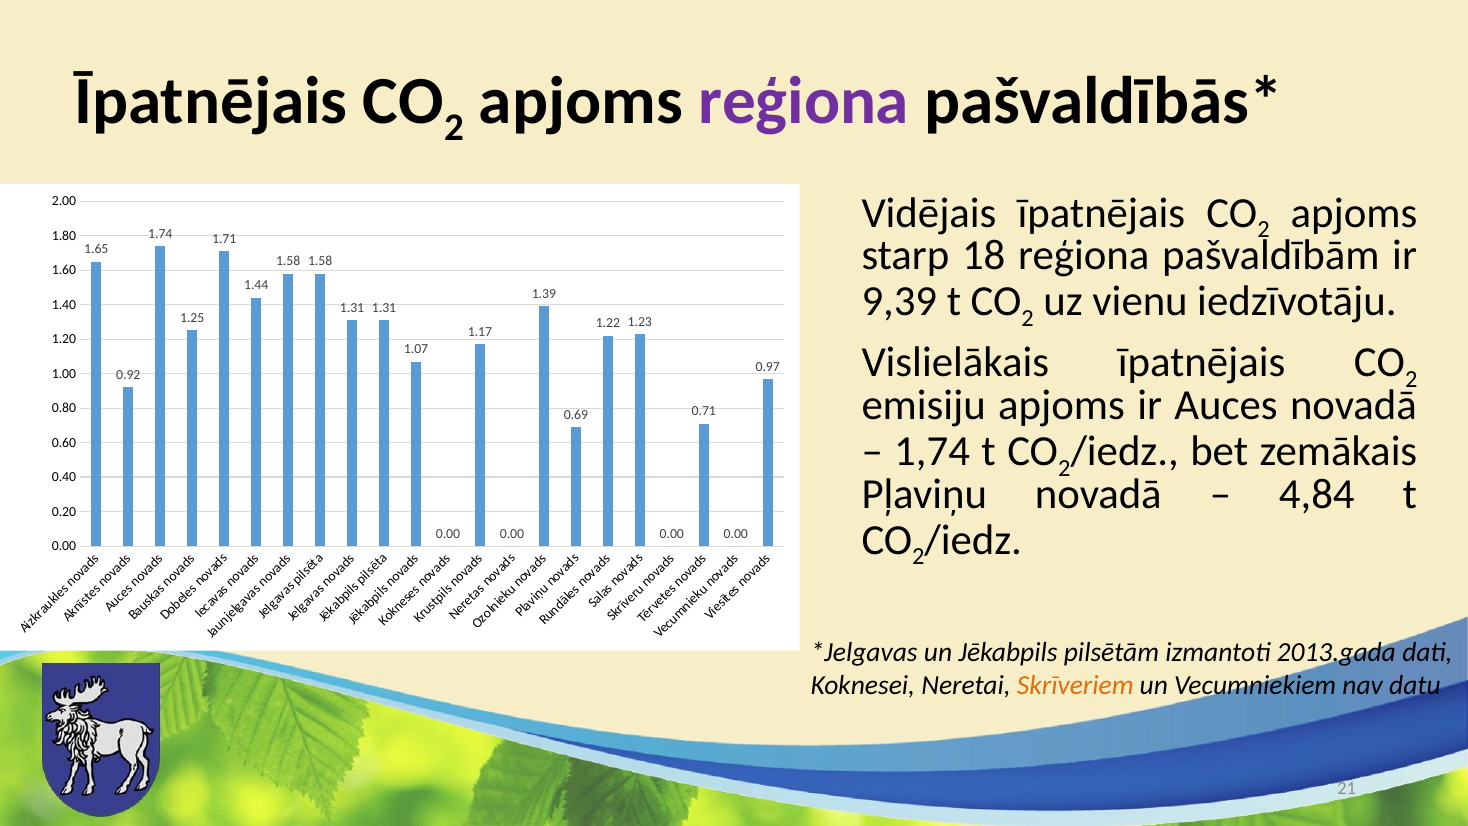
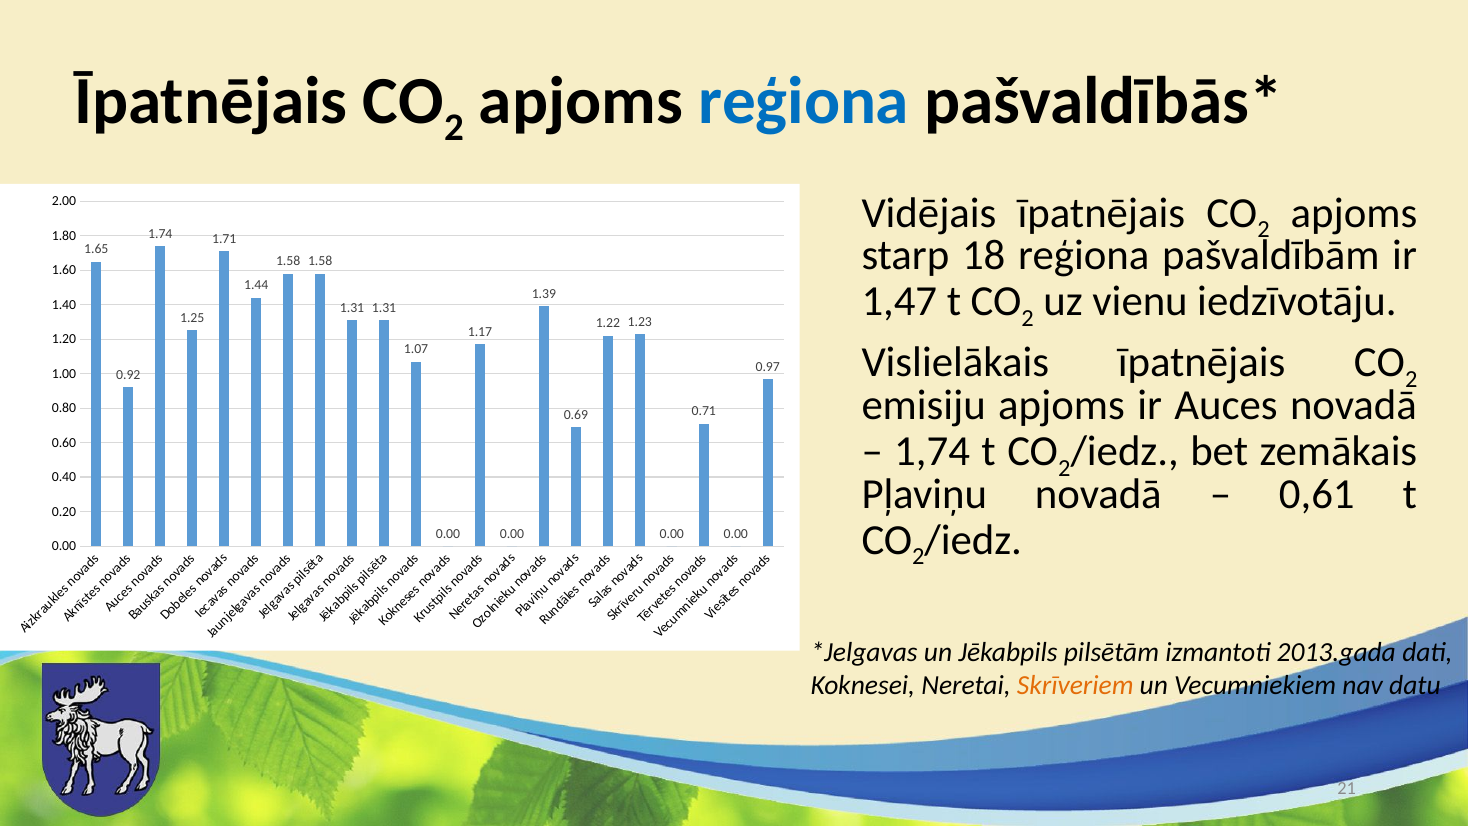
reģiona colour: purple -> blue (804, 101)
9,39: 9,39 -> 1,47 (899, 302)
4,84: 4,84 -> 0,61 (1317, 494)
